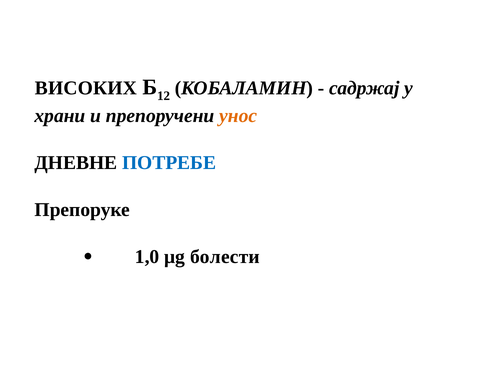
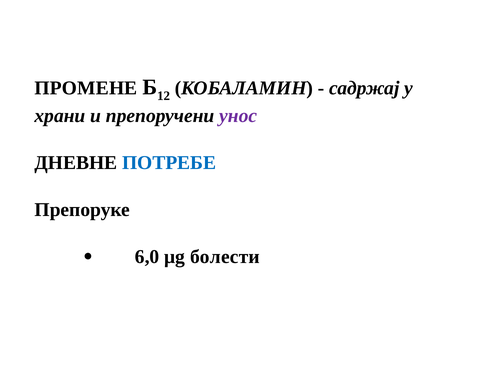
ВИСОКИХ: ВИСОКИХ -> ПРОМЕНЕ (86, 88)
унос colour: orange -> purple (238, 116)
1,0: 1,0 -> 6,0 (147, 256)
